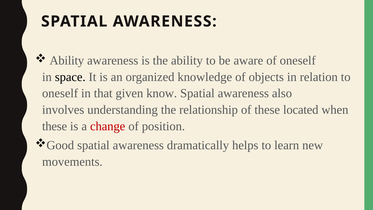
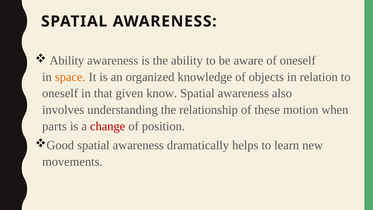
space colour: black -> orange (70, 77)
located: located -> motion (301, 110)
these: these -> parts (54, 126)
